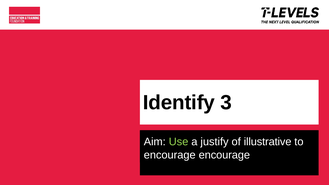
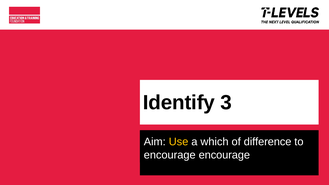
Use colour: light green -> yellow (179, 142)
justify: justify -> which (215, 142)
illustrative: illustrative -> difference (268, 142)
